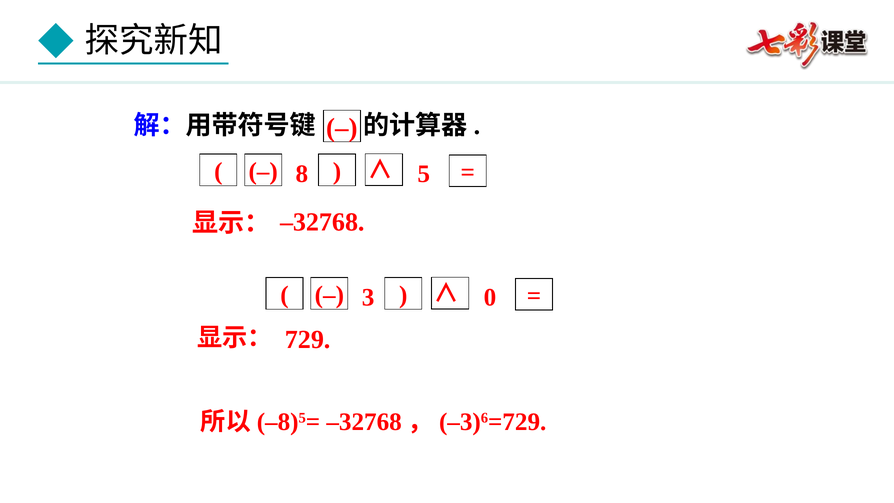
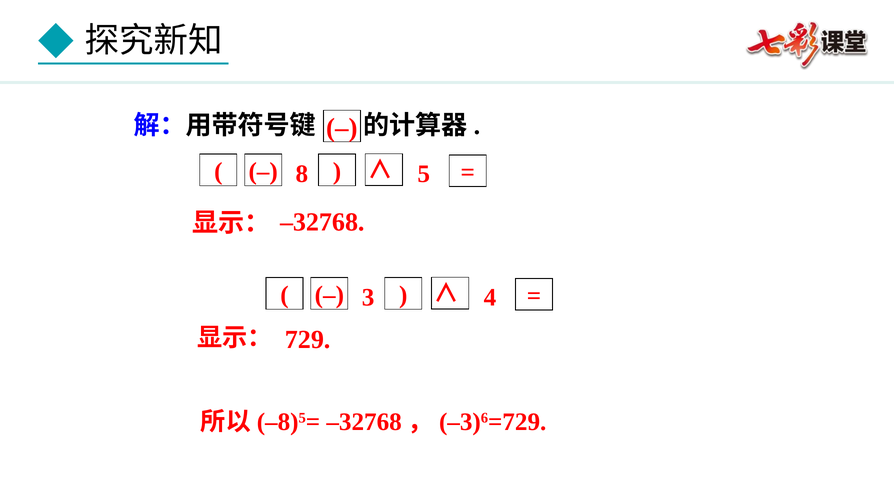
0: 0 -> 4 (490, 298)
